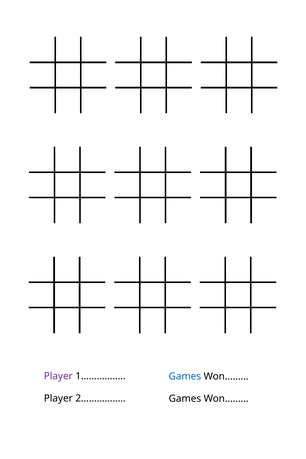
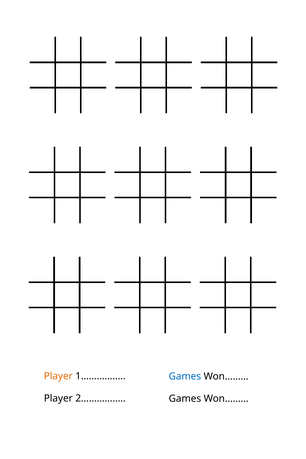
Player colour: purple -> orange (58, 376)
